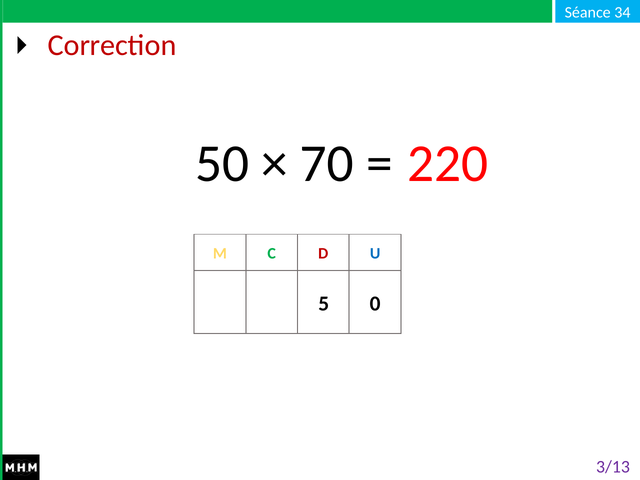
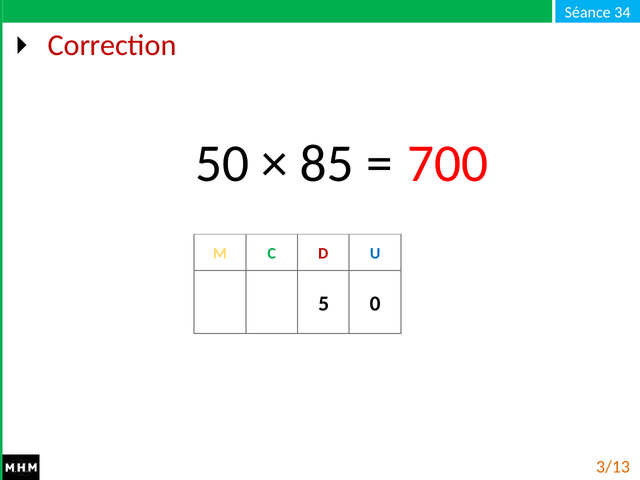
70: 70 -> 85 (327, 164)
220: 220 -> 700 (448, 164)
3/13 colour: purple -> orange (613, 467)
